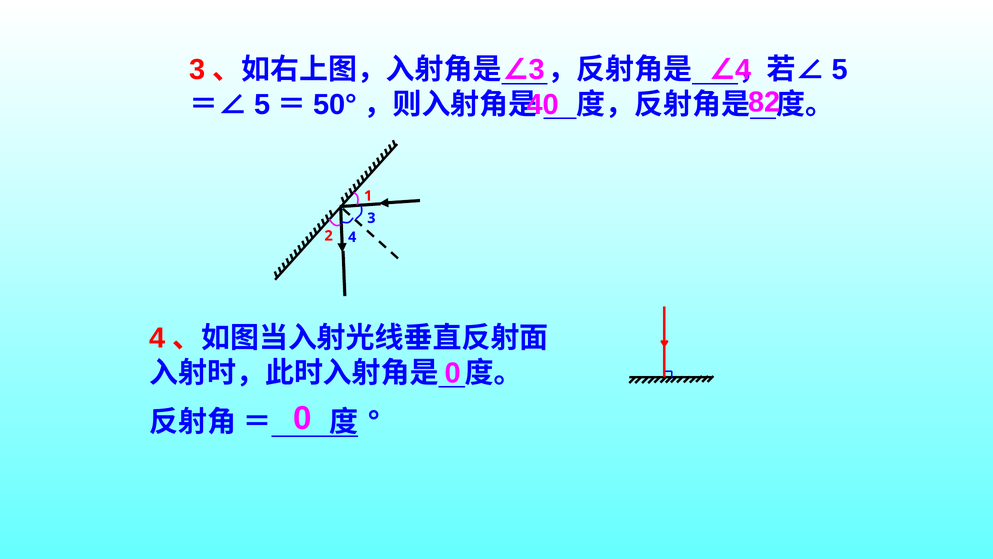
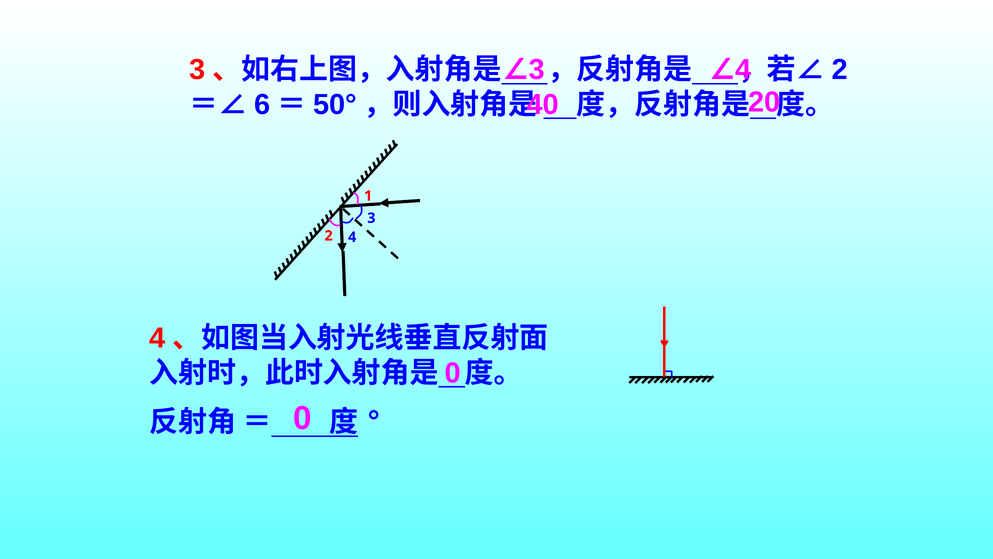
5: 5 -> 2 (840, 70)
82: 82 -> 20 (764, 102)
5: 5 -> 6 (262, 104)
